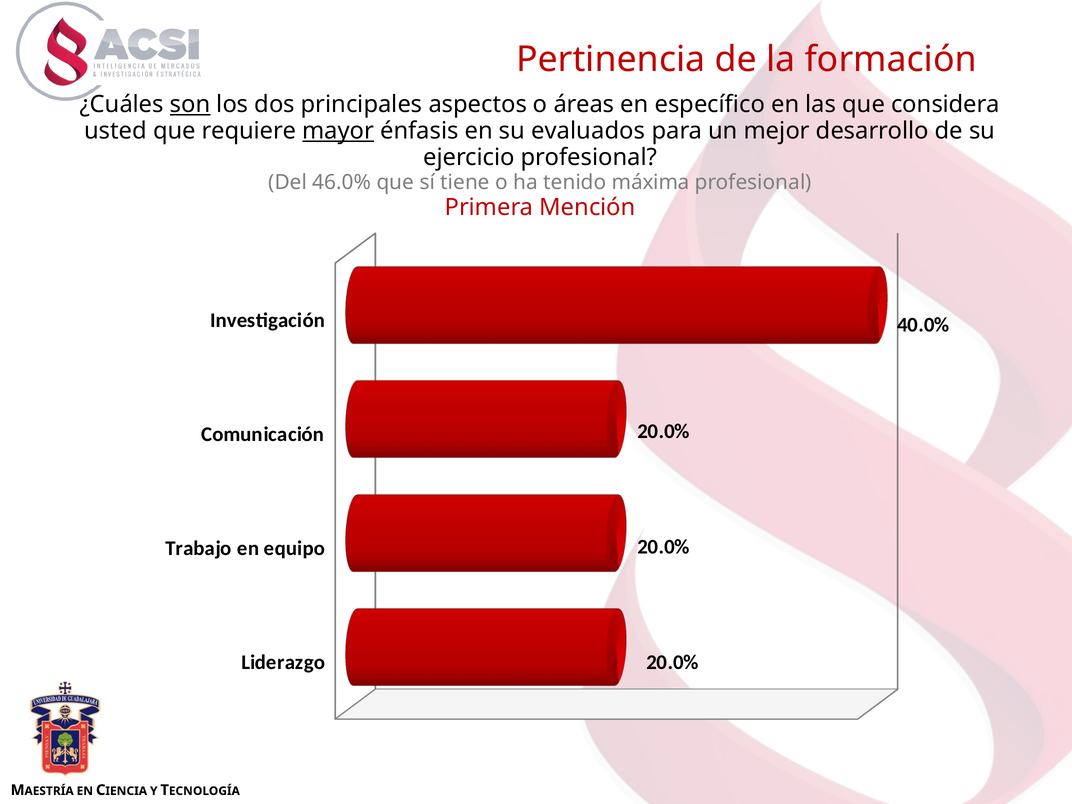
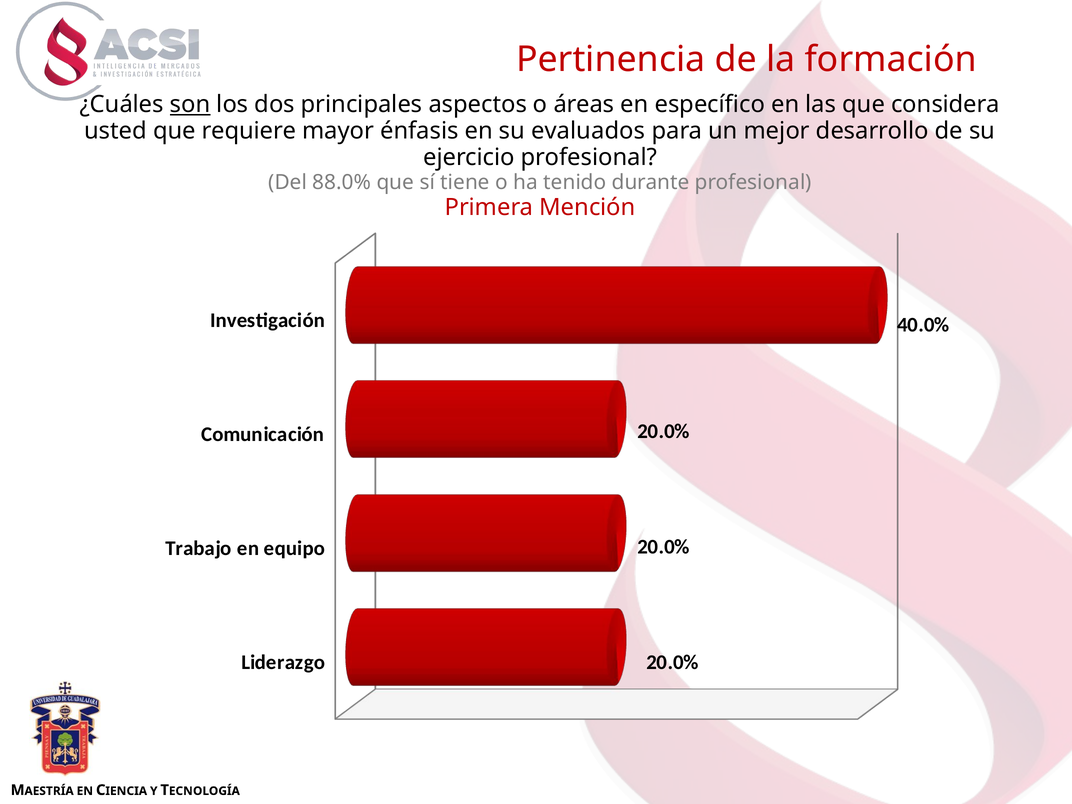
mayor underline: present -> none (338, 131)
46.0%: 46.0% -> 88.0% (342, 182)
máxima: máxima -> durante (651, 182)
